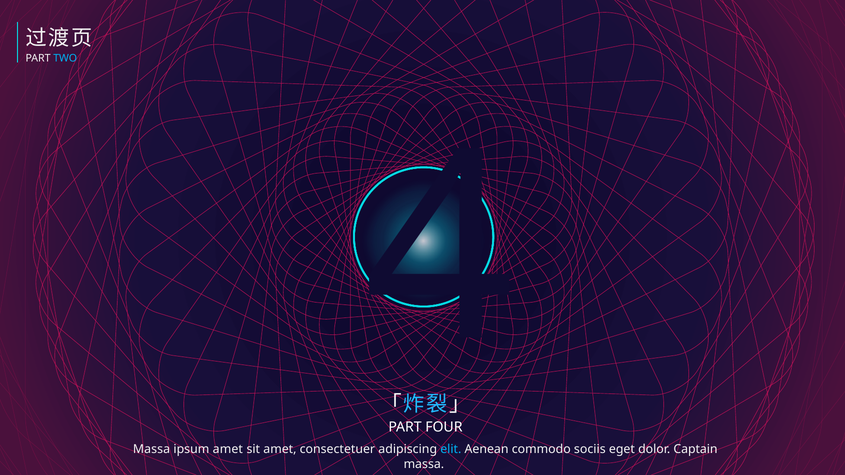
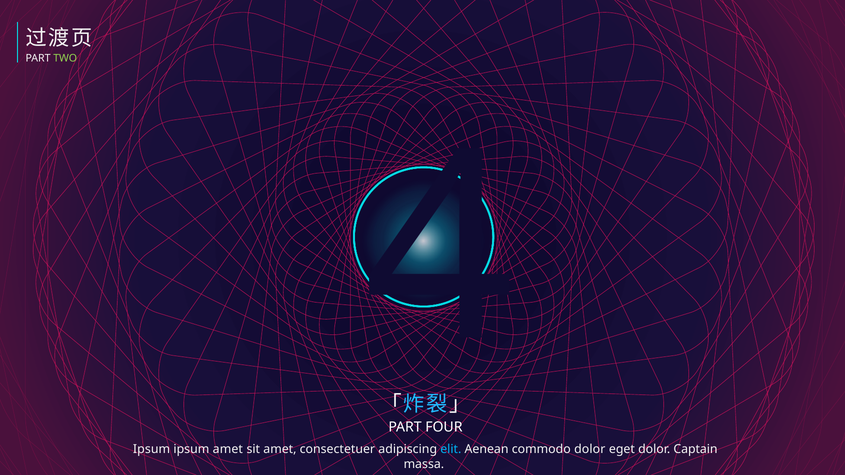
TWO colour: light blue -> light green (65, 58)
Massa: Massa -> Ipsum (152, 450)
commodo sociis: sociis -> dolor (590, 450)
